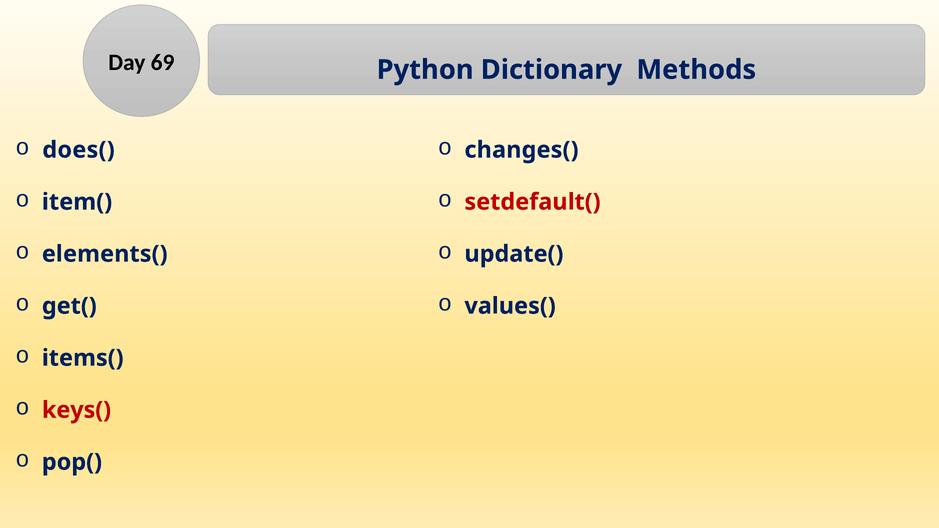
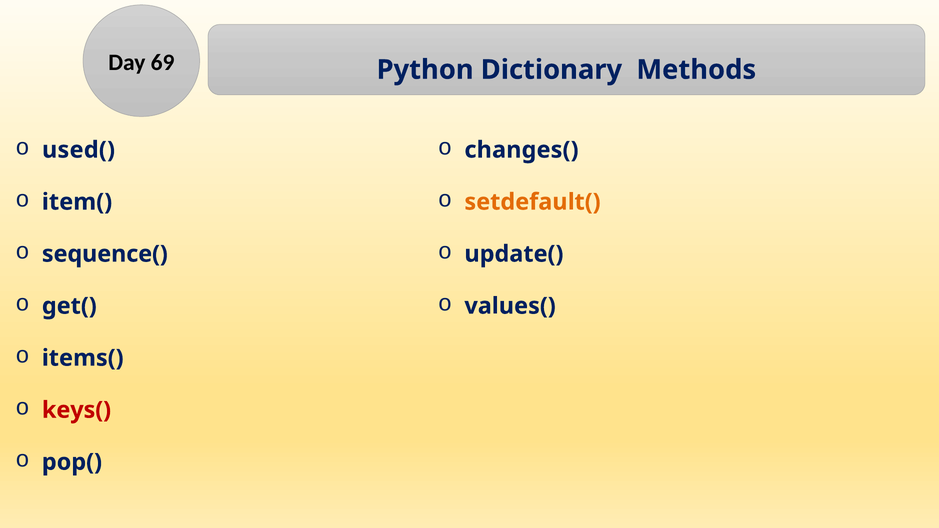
does(: does( -> used( (79, 150)
setdefault( colour: red -> orange (533, 202)
elements(: elements( -> sequence( (105, 254)
